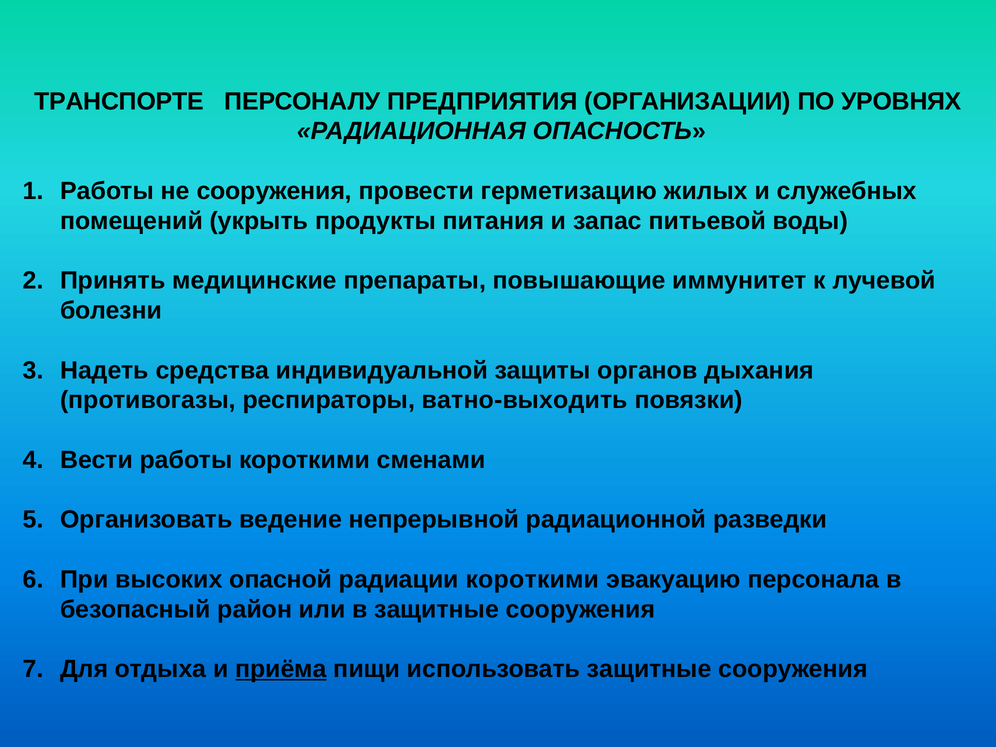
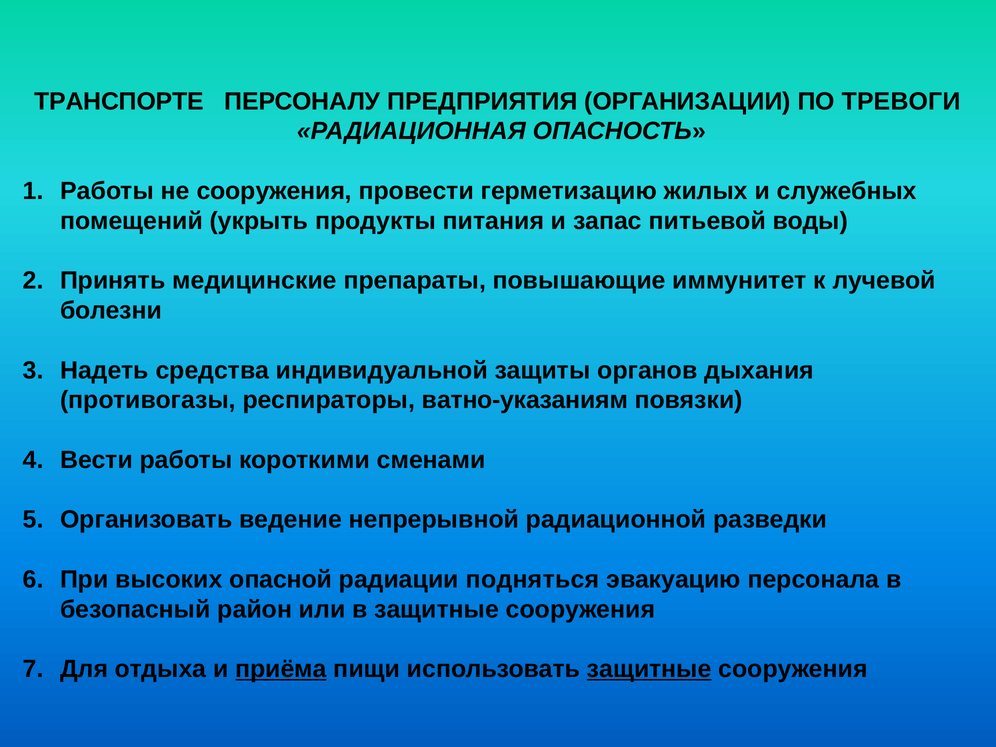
УРОВНЯХ: УРОВНЯХ -> ТРЕВОГИ (901, 101)
ватно-выходить: ватно-выходить -> ватно-указаниям (525, 400)
радиации короткими: короткими -> подняться (532, 579)
защитные underline: none -> present (649, 669)
